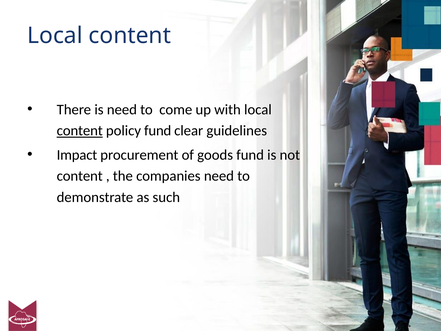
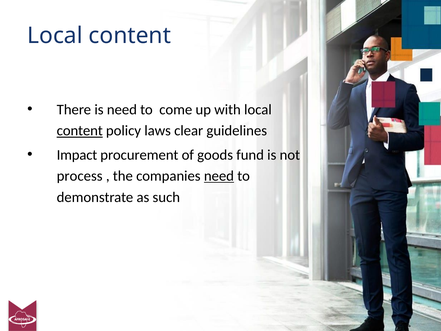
policy fund: fund -> laws (158, 131)
content: content -> process (80, 176)
need underline: none -> present (219, 176)
